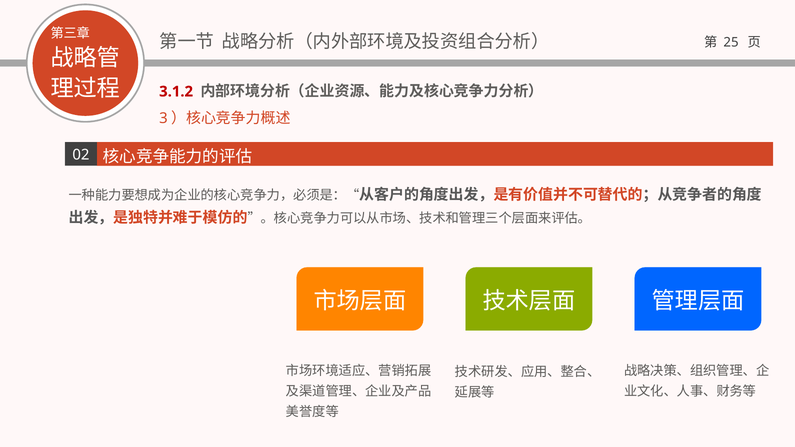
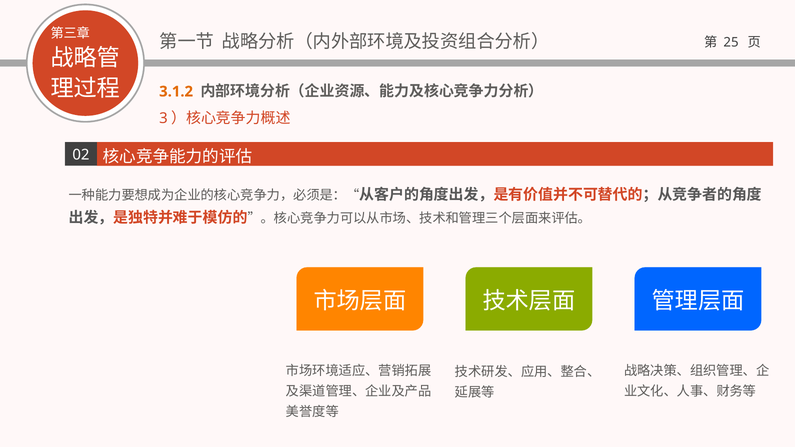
3.1.2 colour: red -> orange (176, 92)
